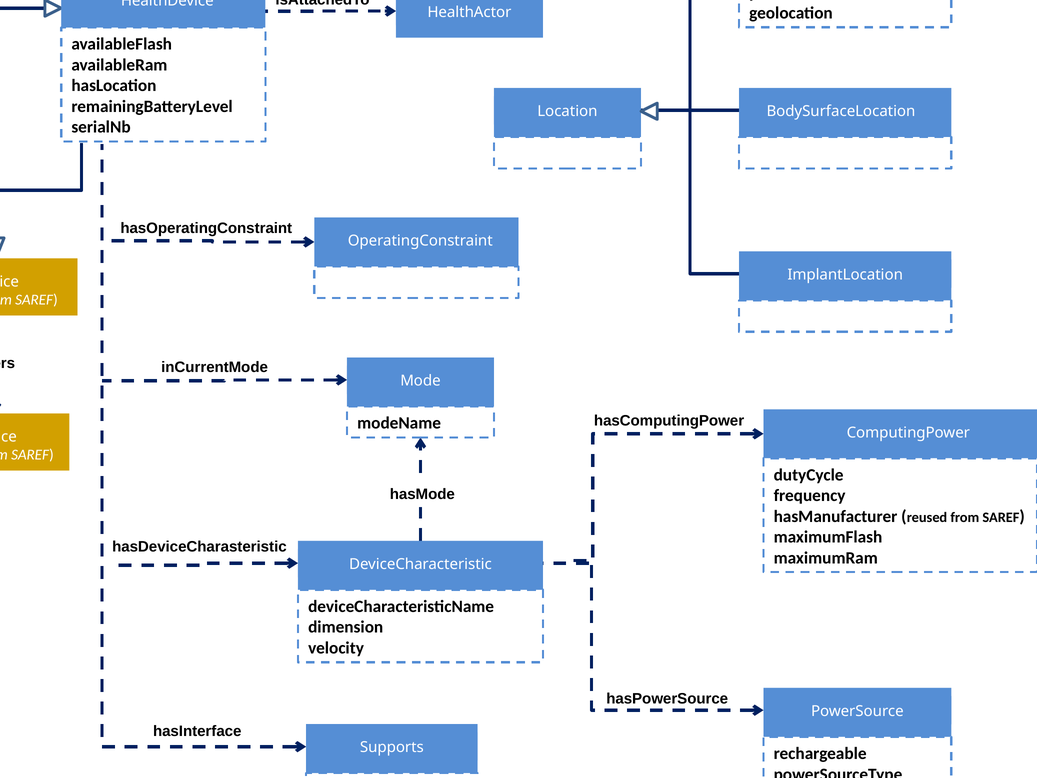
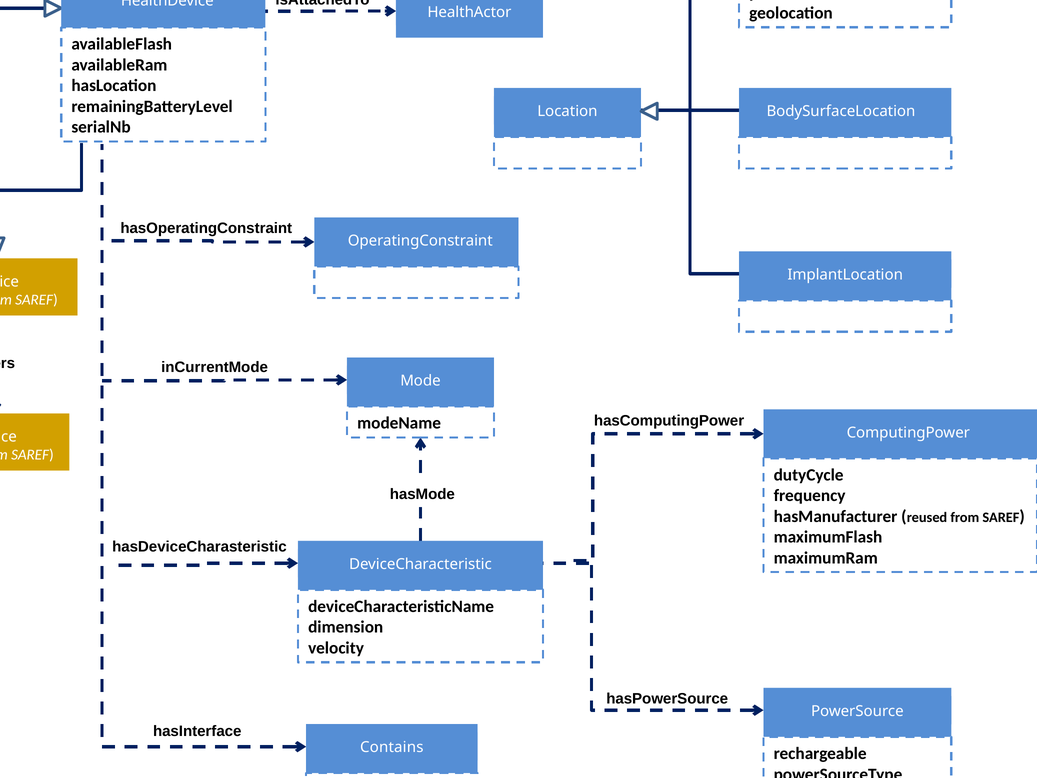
Supports: Supports -> Contains (392, 747)
